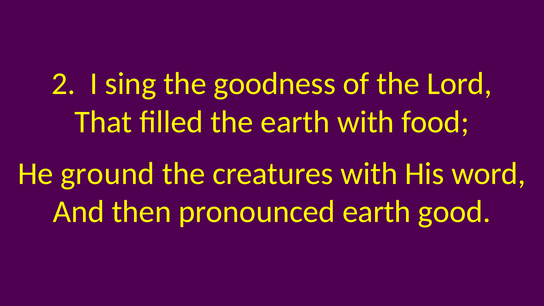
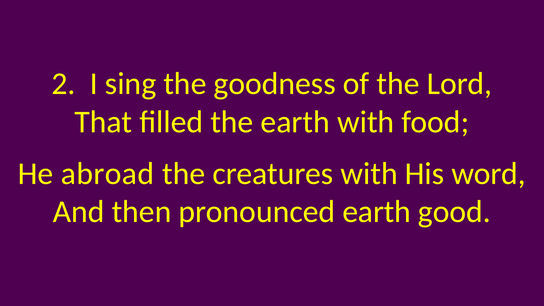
ground: ground -> abroad (108, 174)
